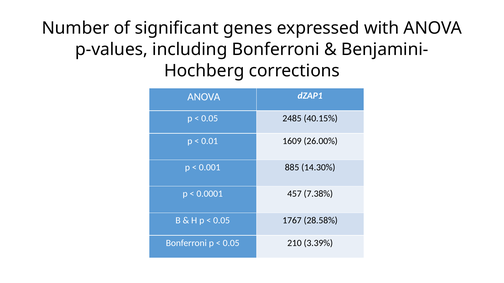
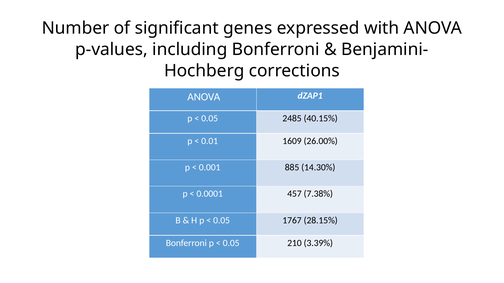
28.58%: 28.58% -> 28.15% (321, 221)
